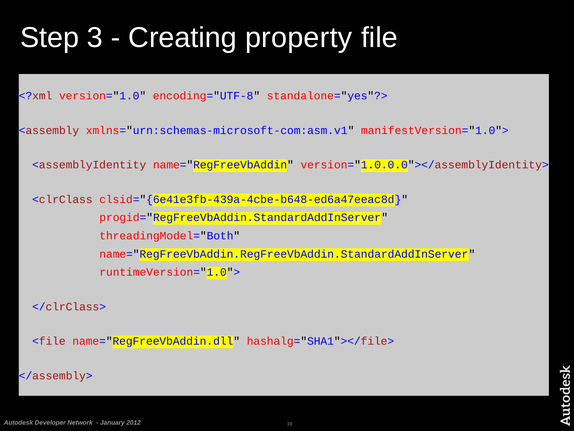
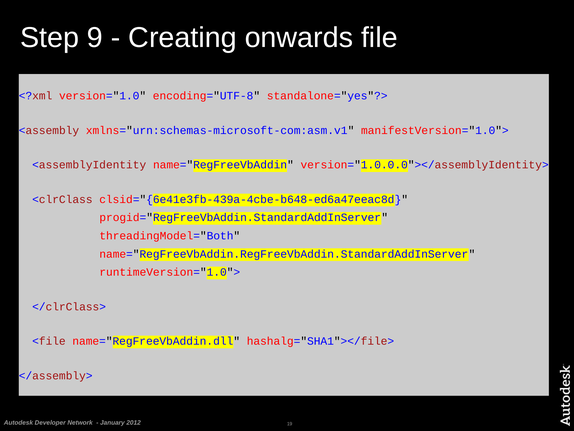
3: 3 -> 9 (95, 38)
property: property -> onwards (299, 38)
